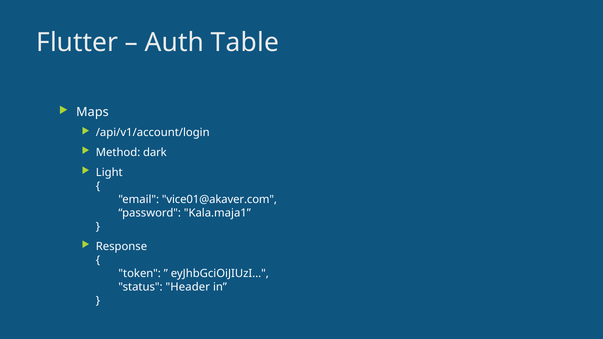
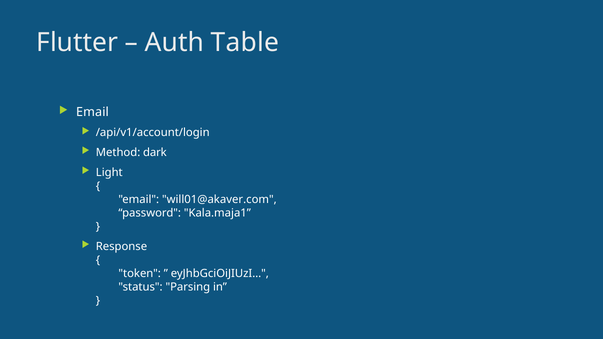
Maps: Maps -> Email (92, 112)
vice01@akaver.com: vice01@akaver.com -> will01@akaver.com (219, 200)
Header: Header -> Parsing (188, 287)
